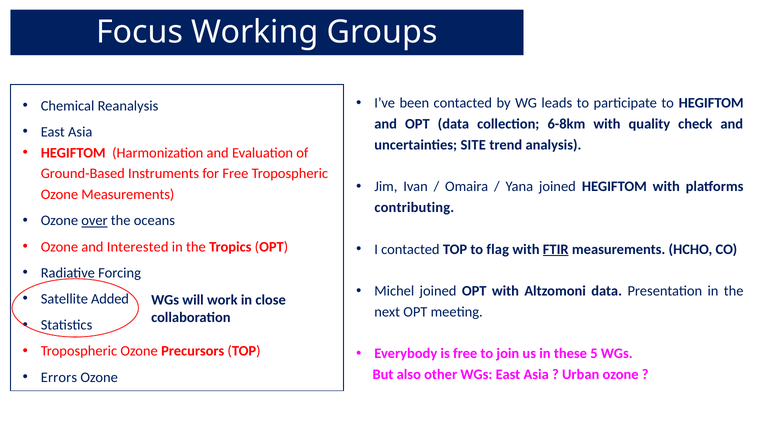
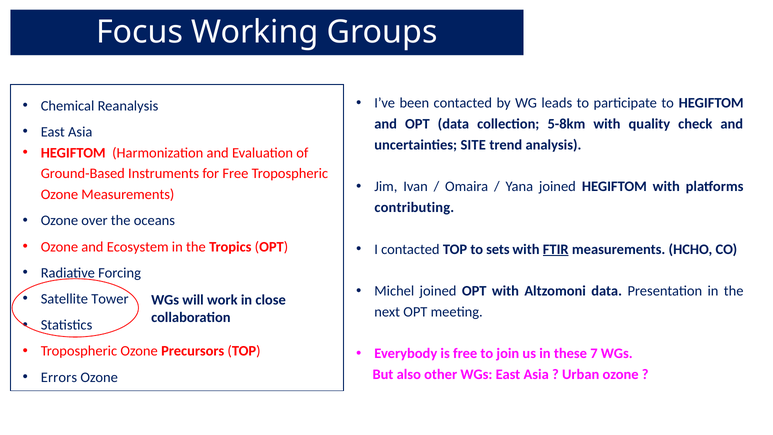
6-8km: 6-8km -> 5-8km (566, 124)
over underline: present -> none (94, 221)
Interested: Interested -> Ecosystem (138, 247)
flag: flag -> sets (498, 249)
Added: Added -> Tower (110, 299)
5: 5 -> 7 (594, 353)
